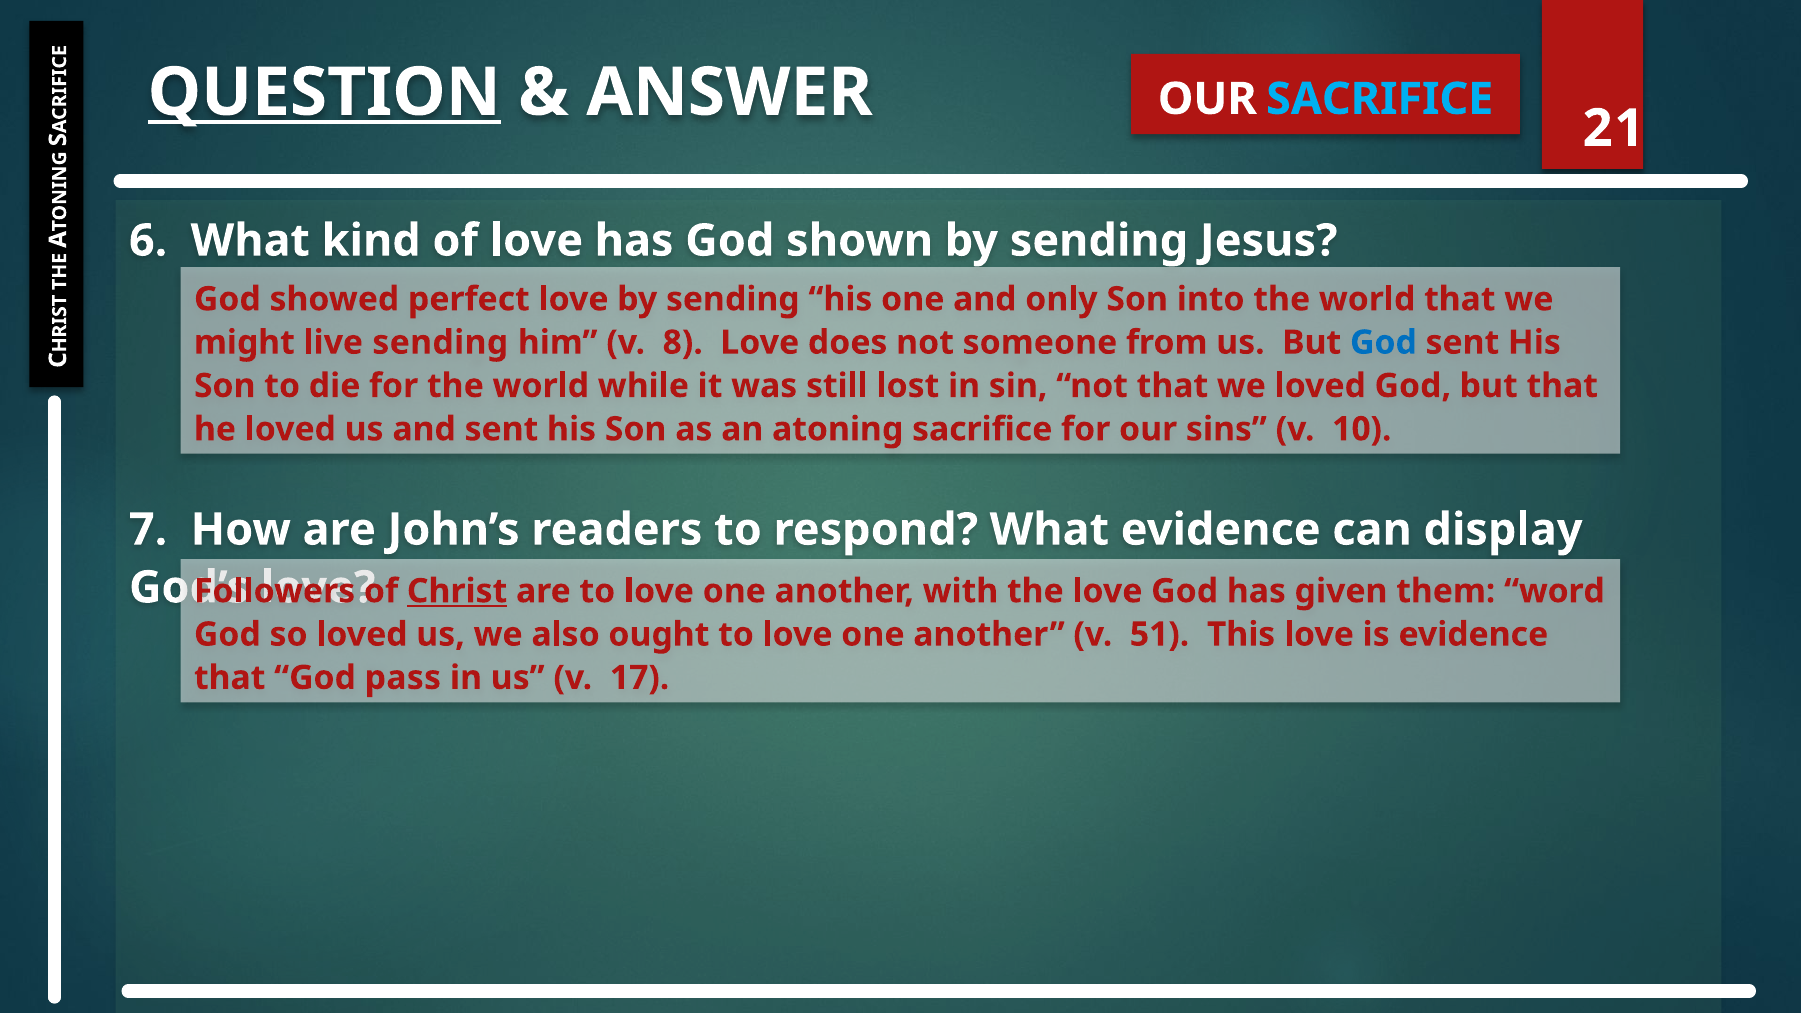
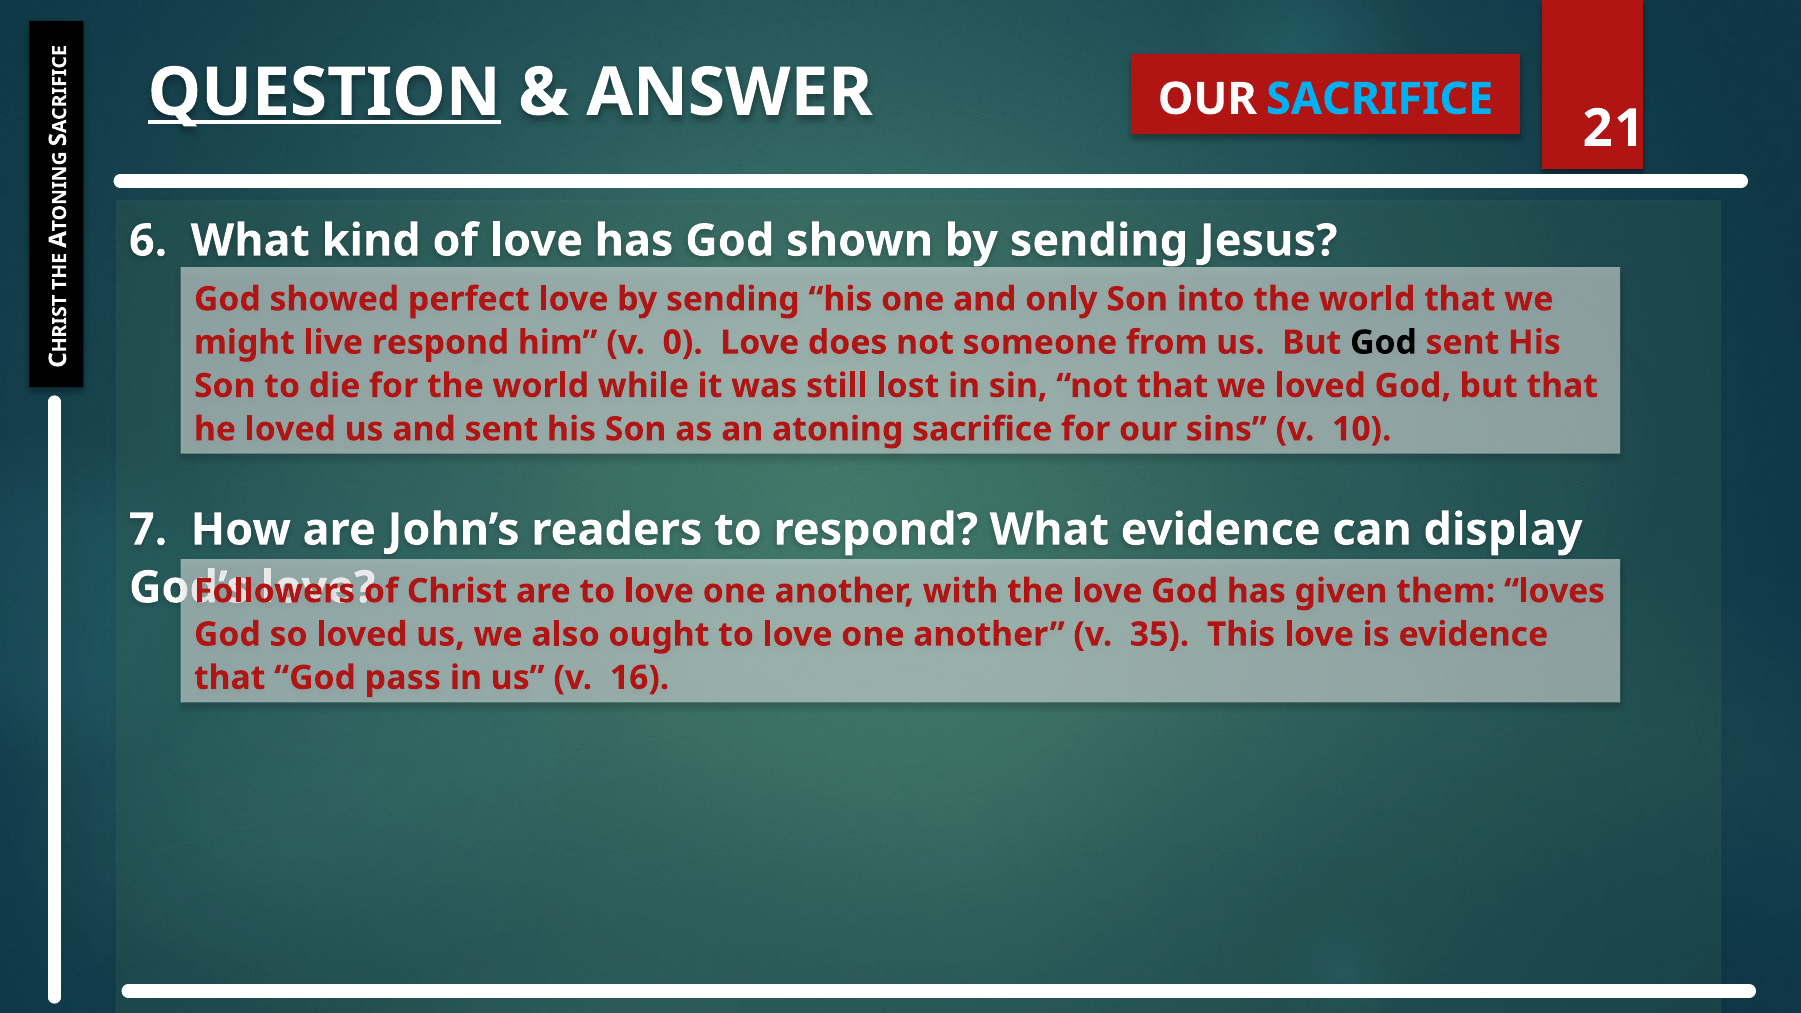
live sending: sending -> respond (440, 343)
8: 8 -> 0 (683, 343)
God colour: blue -> black (1383, 343)
Christ underline: present -> none (457, 591)
word: word -> loves (1554, 591)
51: 51 -> 35 (1160, 634)
17: 17 -> 16 (640, 678)
